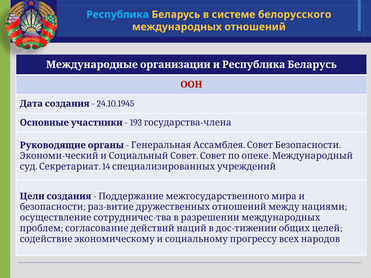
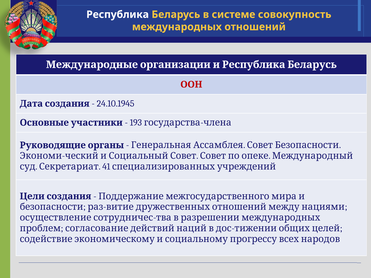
Республика colour: light blue -> white (118, 15)
белорусского: белорусского -> совокупность (295, 15)
14: 14 -> 41 (106, 167)
